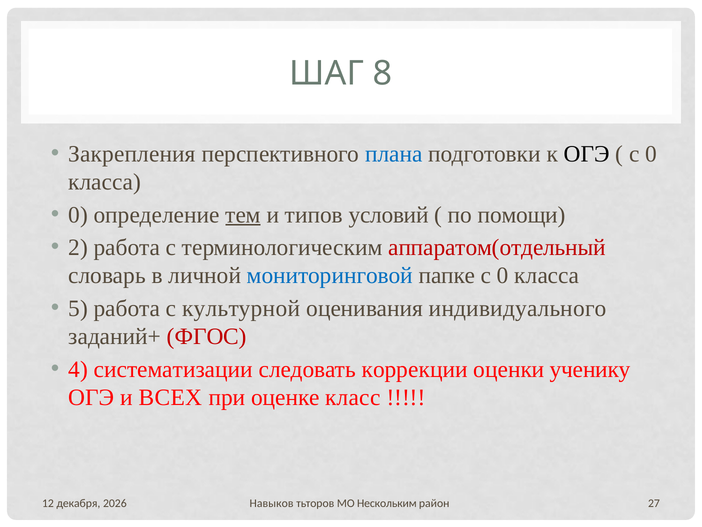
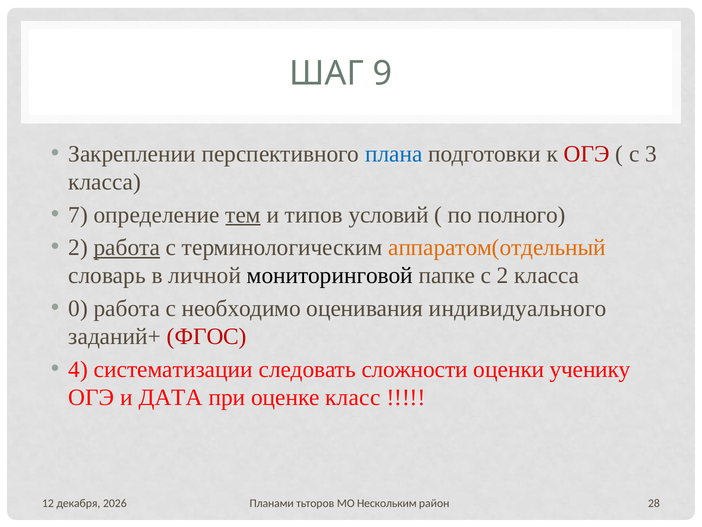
8: 8 -> 9 (383, 74)
Закрепления: Закрепления -> Закреплении (132, 154)
ОГЭ colour: black -> red (587, 154)
0: 0 -> 3 (651, 154)
0: 0 -> 7 (78, 215)
помощи: помощи -> полного (522, 215)
работа underline: none -> present (127, 247)
аппаратом(отдельный colour: red -> orange (497, 247)
мониторинговой colour: blue -> black (330, 275)
папке с 0: 0 -> 2 (503, 275)
5: 5 -> 0 (78, 308)
культурной: культурной -> необходимо (241, 308)
коррекции: коррекции -> сложности (415, 369)
ВСЕХ: ВСЕХ -> ДАТА (171, 397)
Навыков: Навыков -> Планами (272, 503)
27: 27 -> 28 (654, 503)
